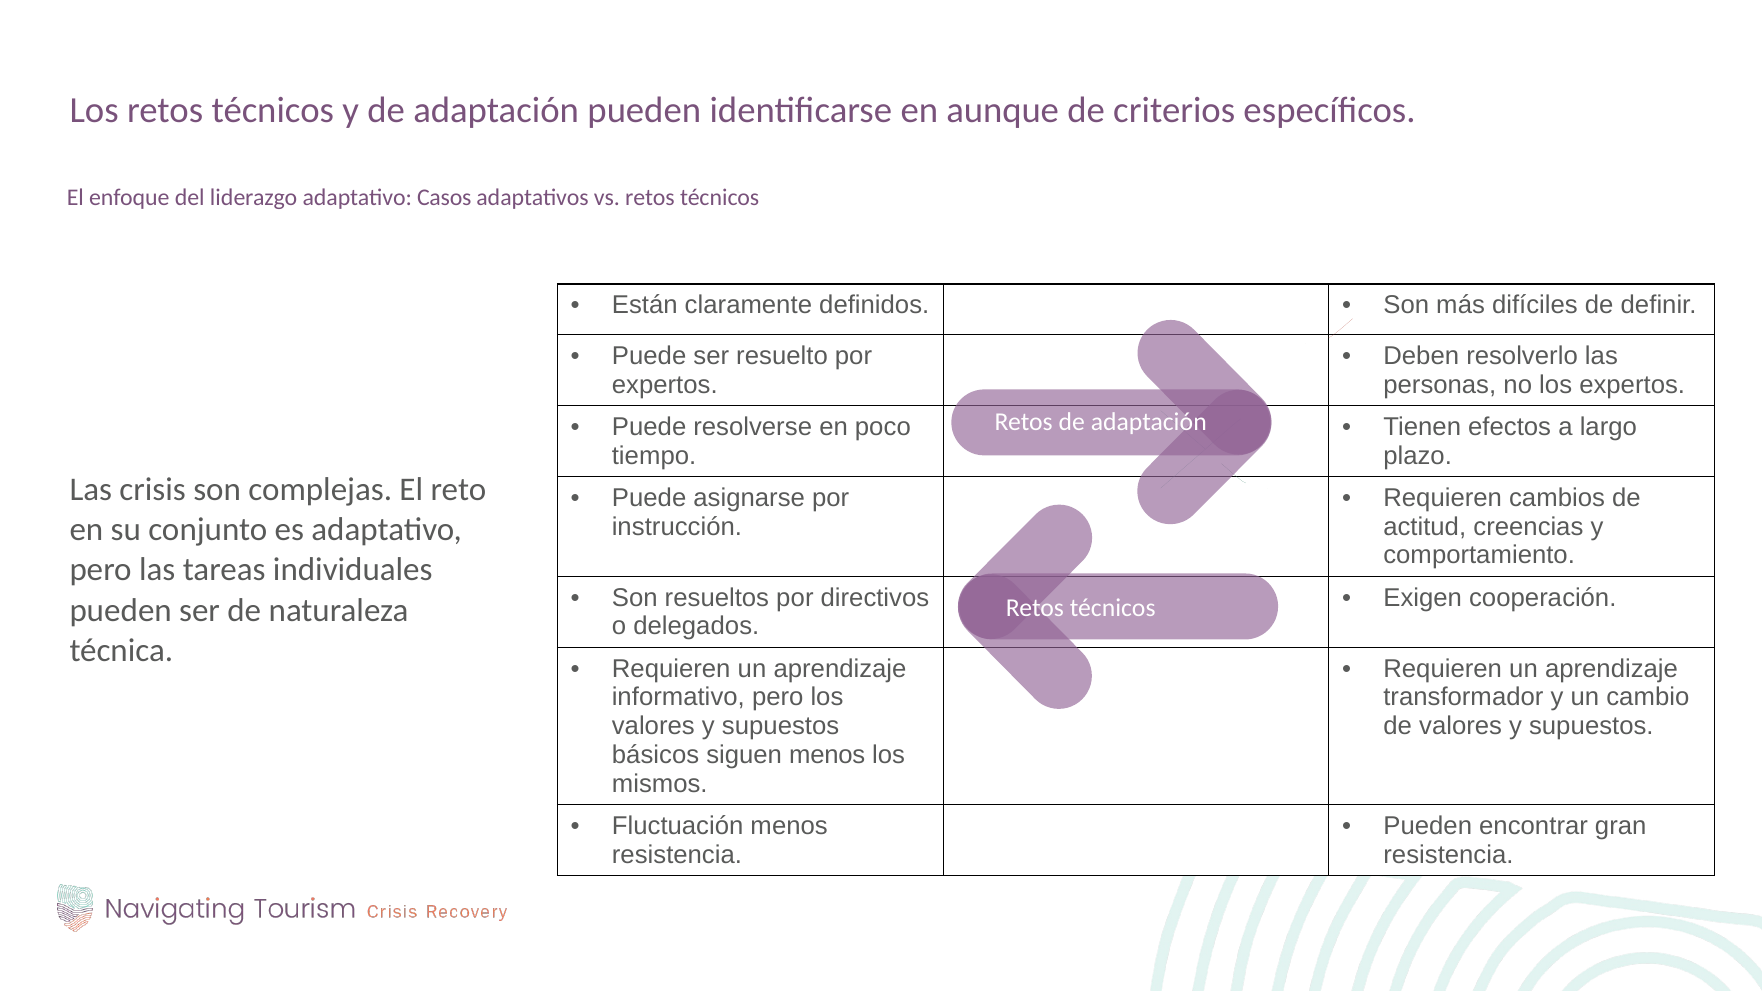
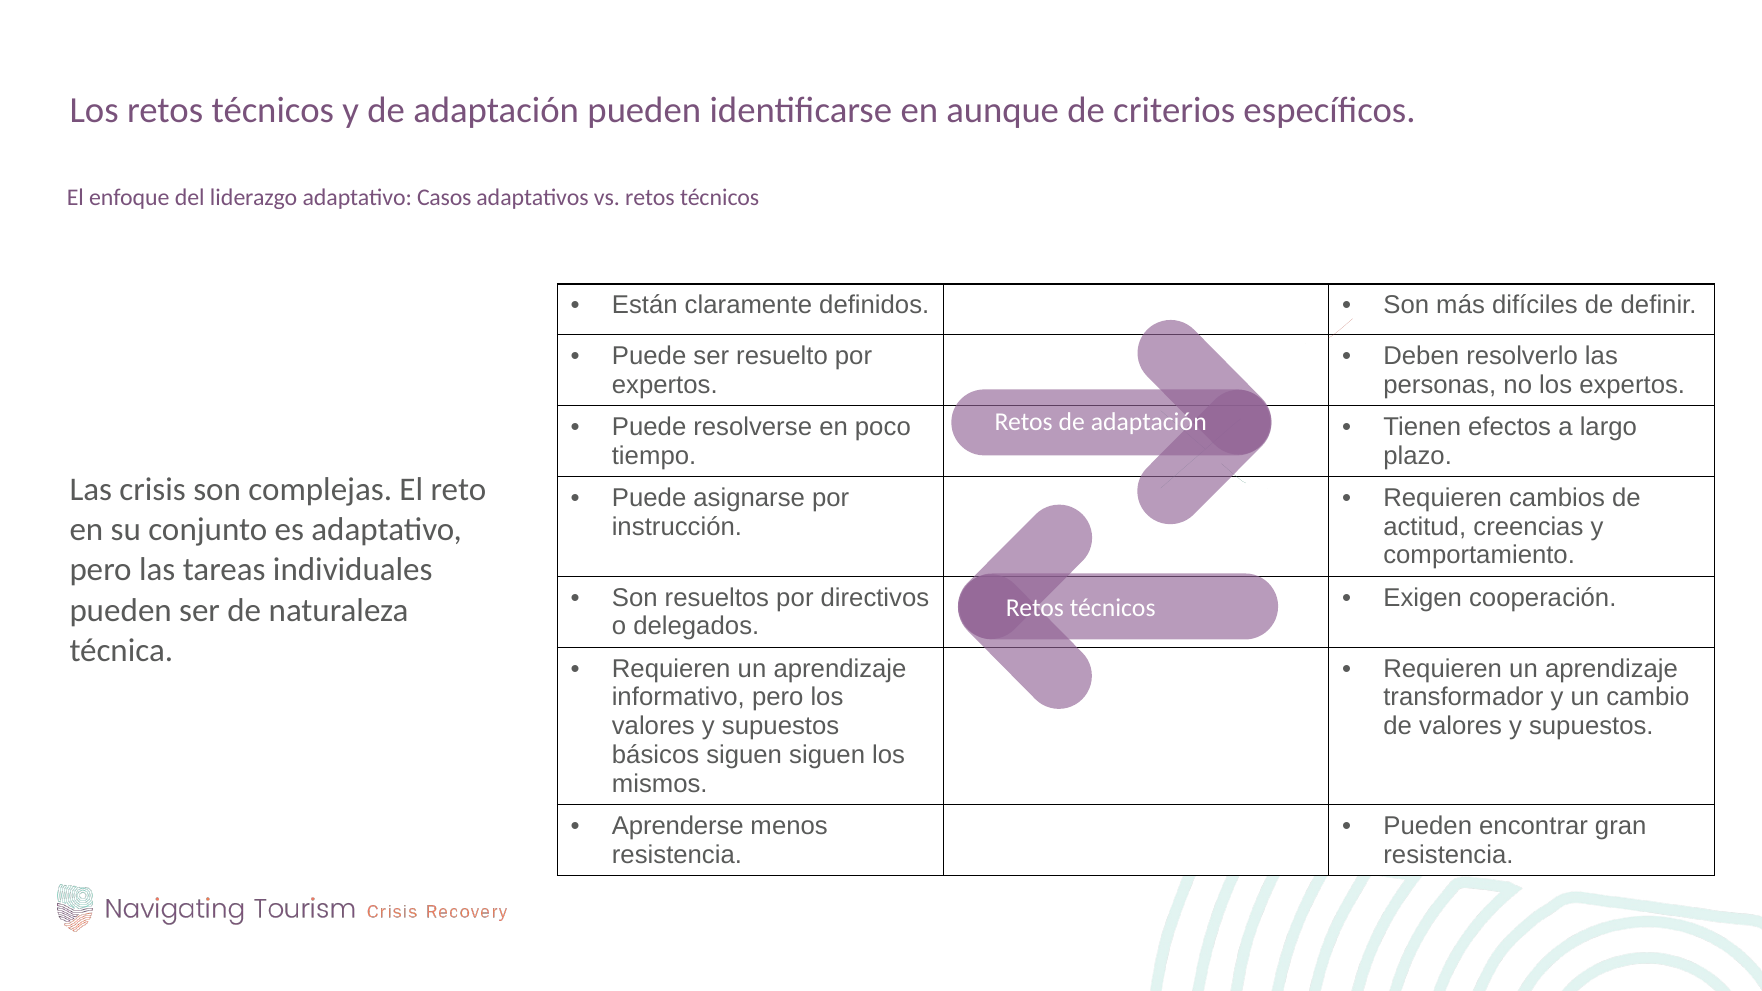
siguen menos: menos -> siguen (827, 755)
Fluctuación: Fluctuación -> Aprenderse (678, 826)
